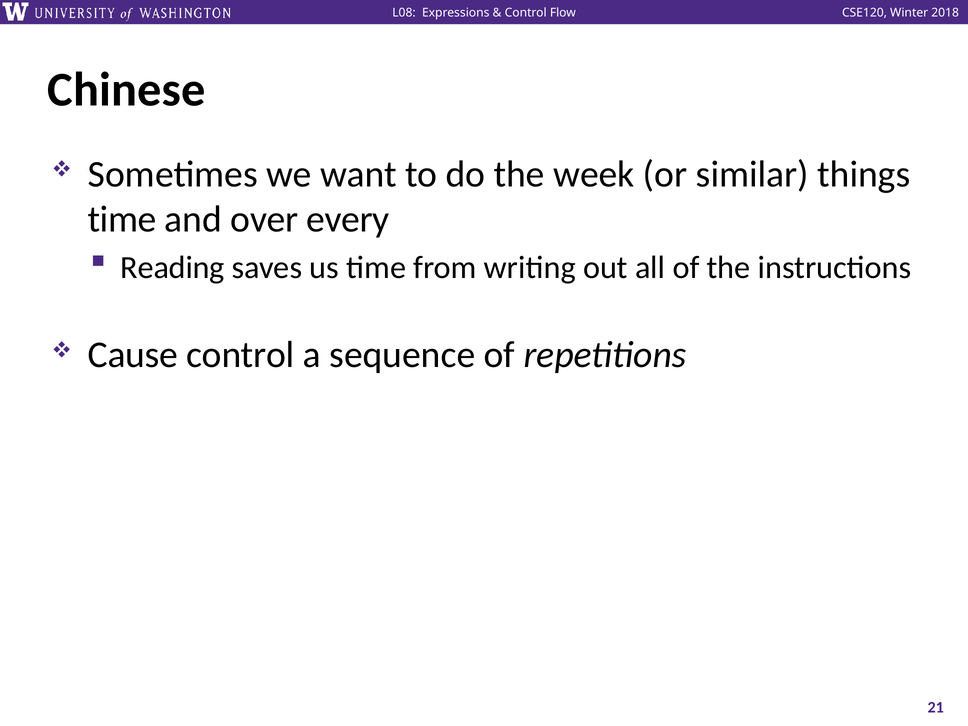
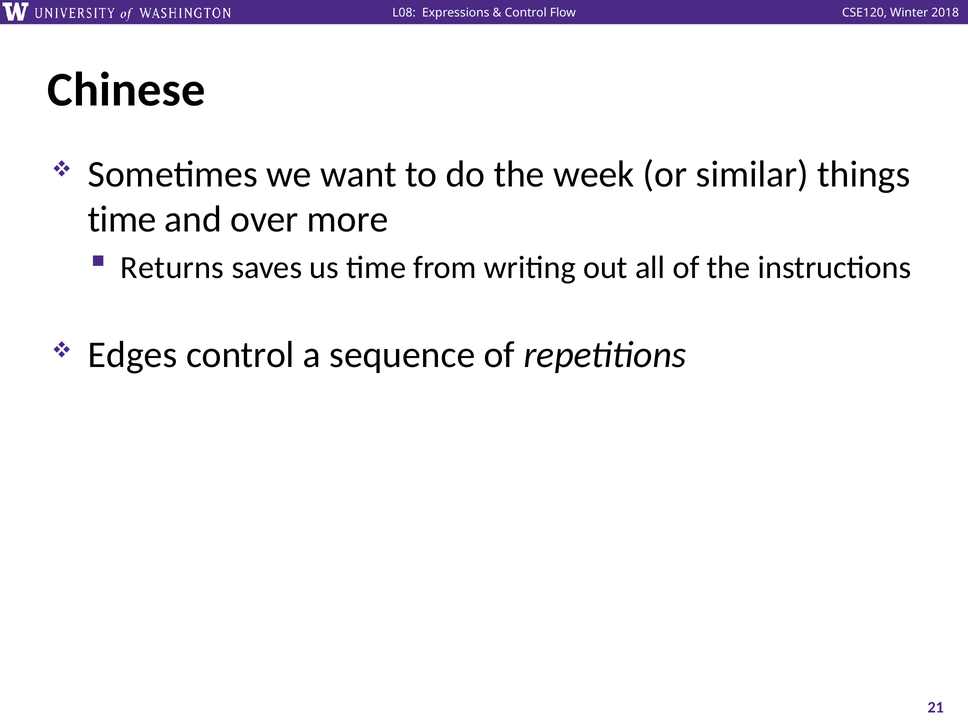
every: every -> more (348, 219)
Reading: Reading -> Returns (172, 268)
Cause: Cause -> Edges (133, 355)
